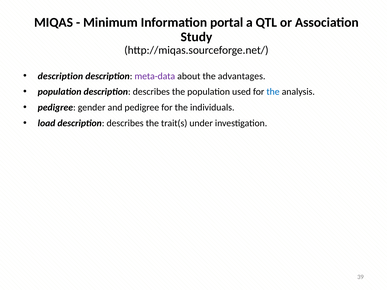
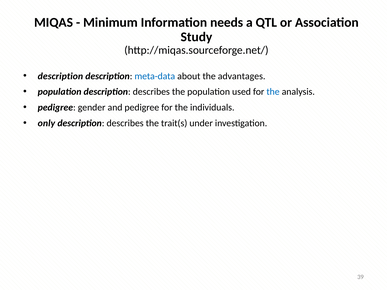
portal: portal -> needs (227, 23)
meta-data colour: purple -> blue (155, 76)
load: load -> only (46, 123)
